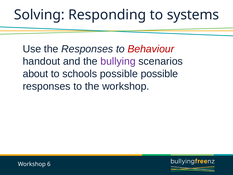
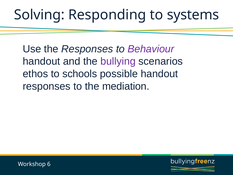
Behaviour colour: red -> purple (151, 49)
about: about -> ethos (35, 74)
possible possible: possible -> handout (159, 74)
the workshop: workshop -> mediation (126, 86)
